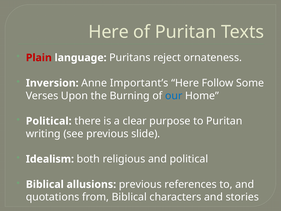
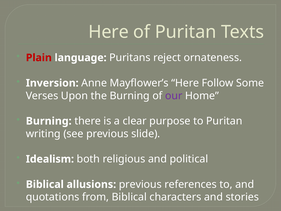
Important’s: Important’s -> Mayflower’s (139, 83)
our colour: blue -> purple (174, 96)
Political: Political -> Burning (49, 121)
